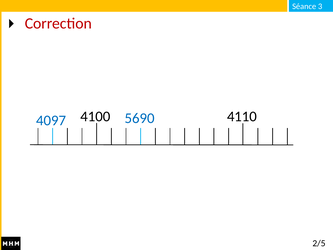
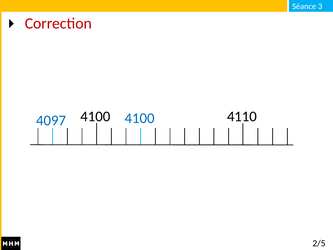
4097 5690: 5690 -> 4100 (140, 118)
